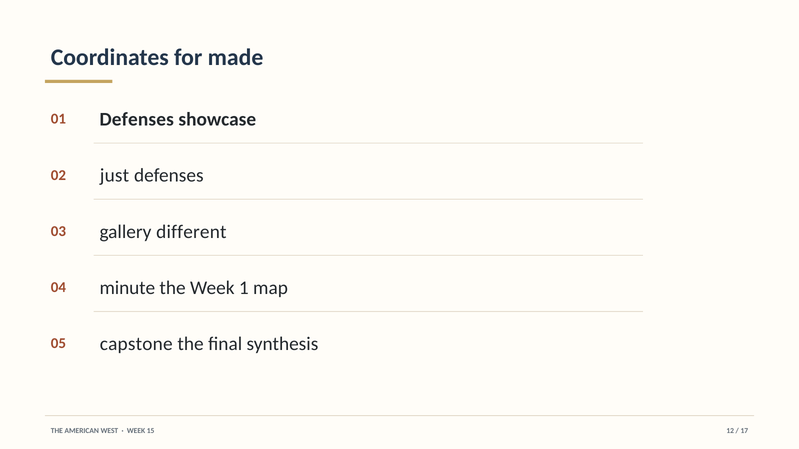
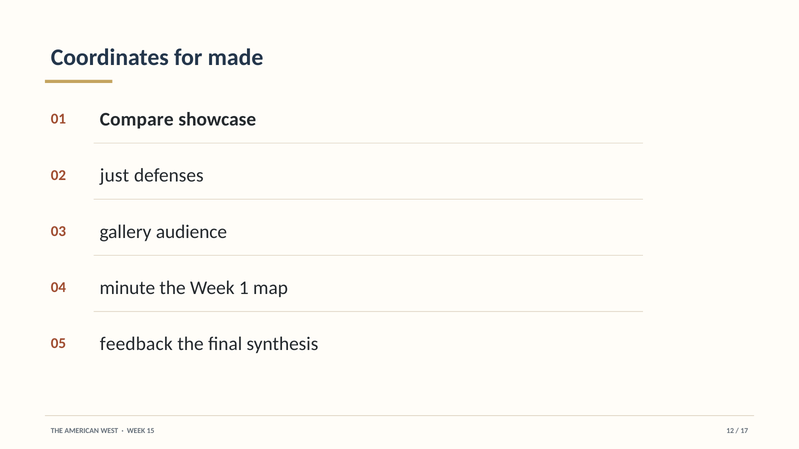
01 Defenses: Defenses -> Compare (137, 120)
different: different -> audience (191, 232)
capstone: capstone -> feedback (136, 344)
